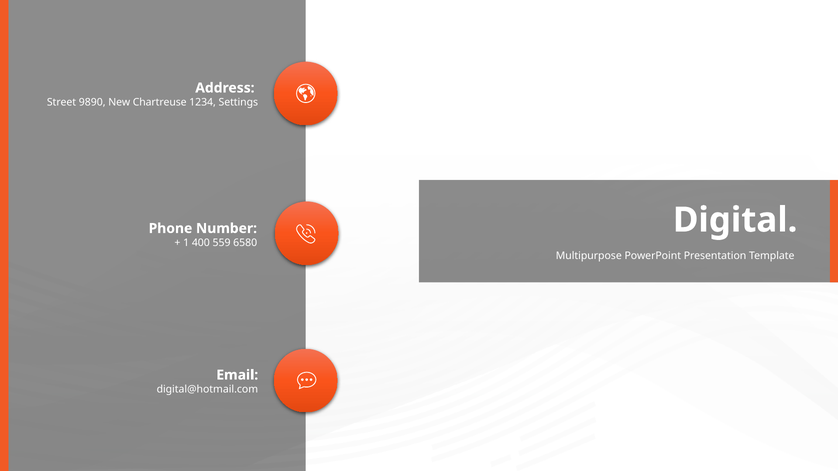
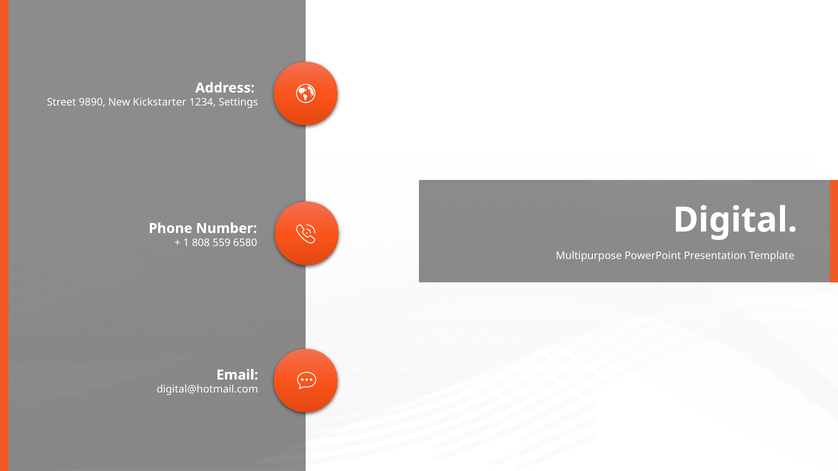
Chartreuse: Chartreuse -> Kickstarter (160, 102)
400: 400 -> 808 (201, 243)
